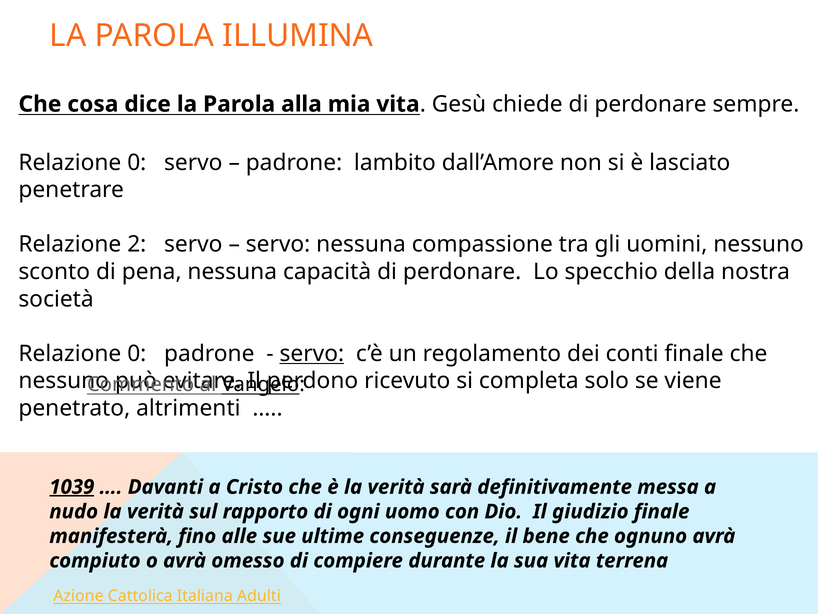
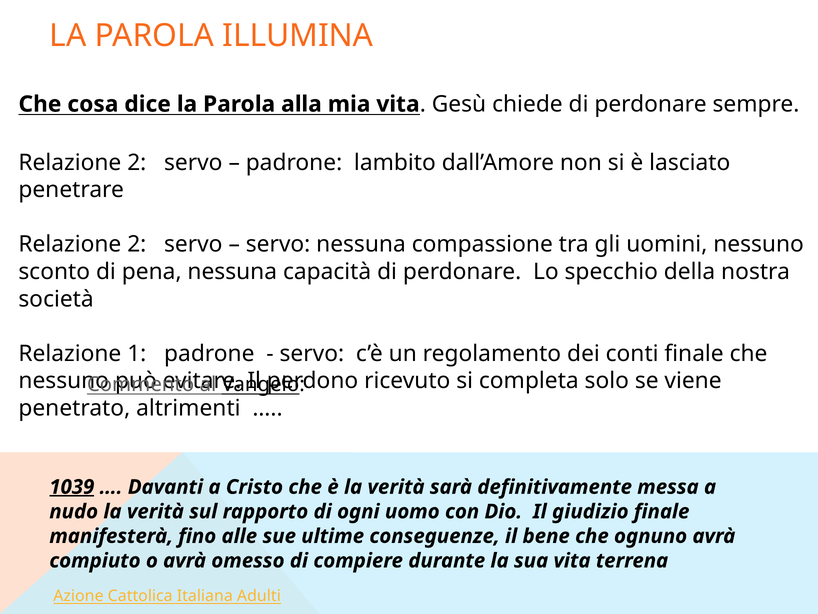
0: 0 -> 2 (137, 162)
0: 0 -> 1 (137, 353)
servo underline: present -> none (312, 353)
